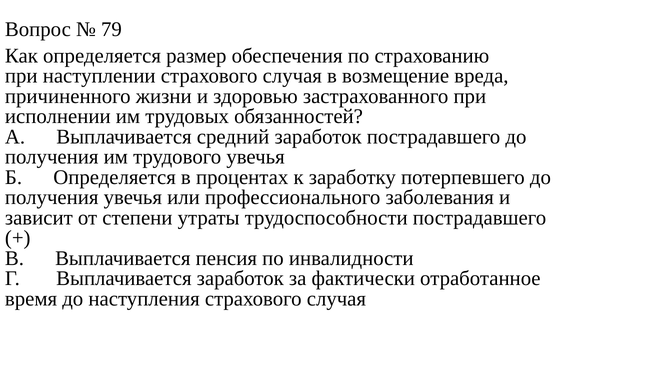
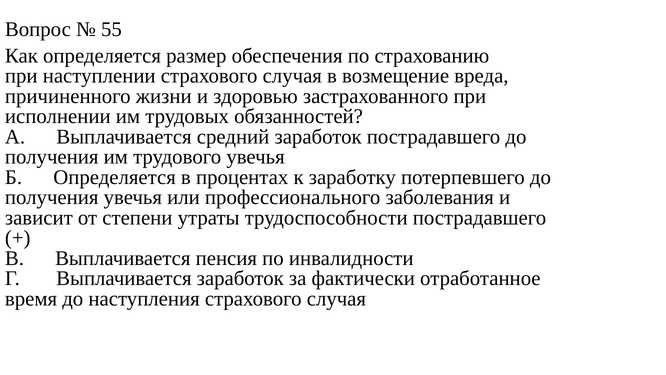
79: 79 -> 55 (111, 29)
